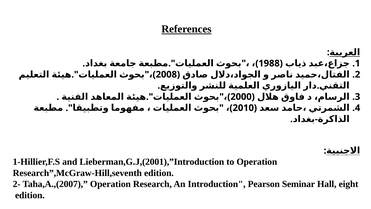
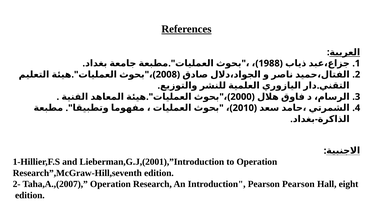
Pearson Seminar: Seminar -> Pearson (298, 184)
